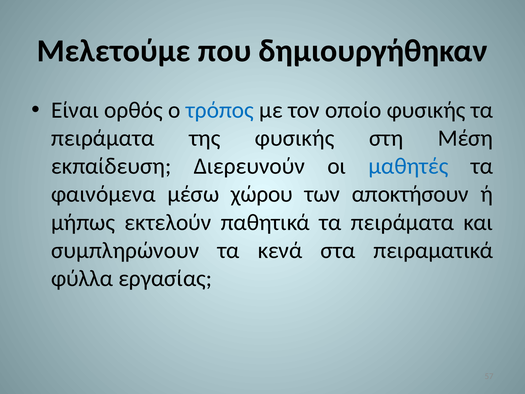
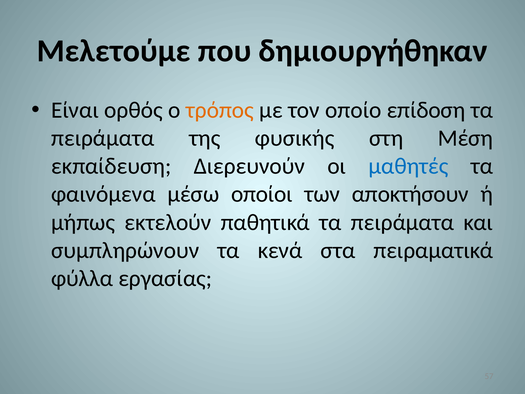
τρόπος colour: blue -> orange (220, 110)
οποίο φυσικής: φυσικής -> επίδοση (426, 110)
χώρου: χώρου -> οποίοι (262, 194)
